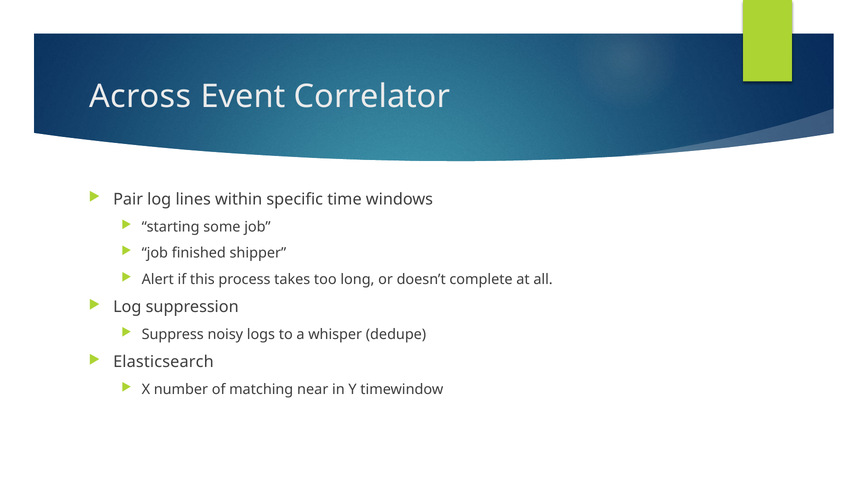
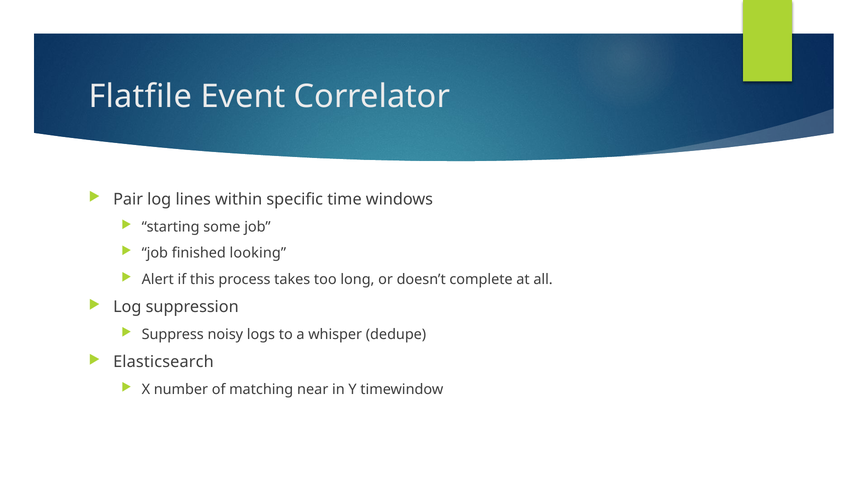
Across: Across -> Flatfile (140, 97)
shipper: shipper -> looking (258, 253)
